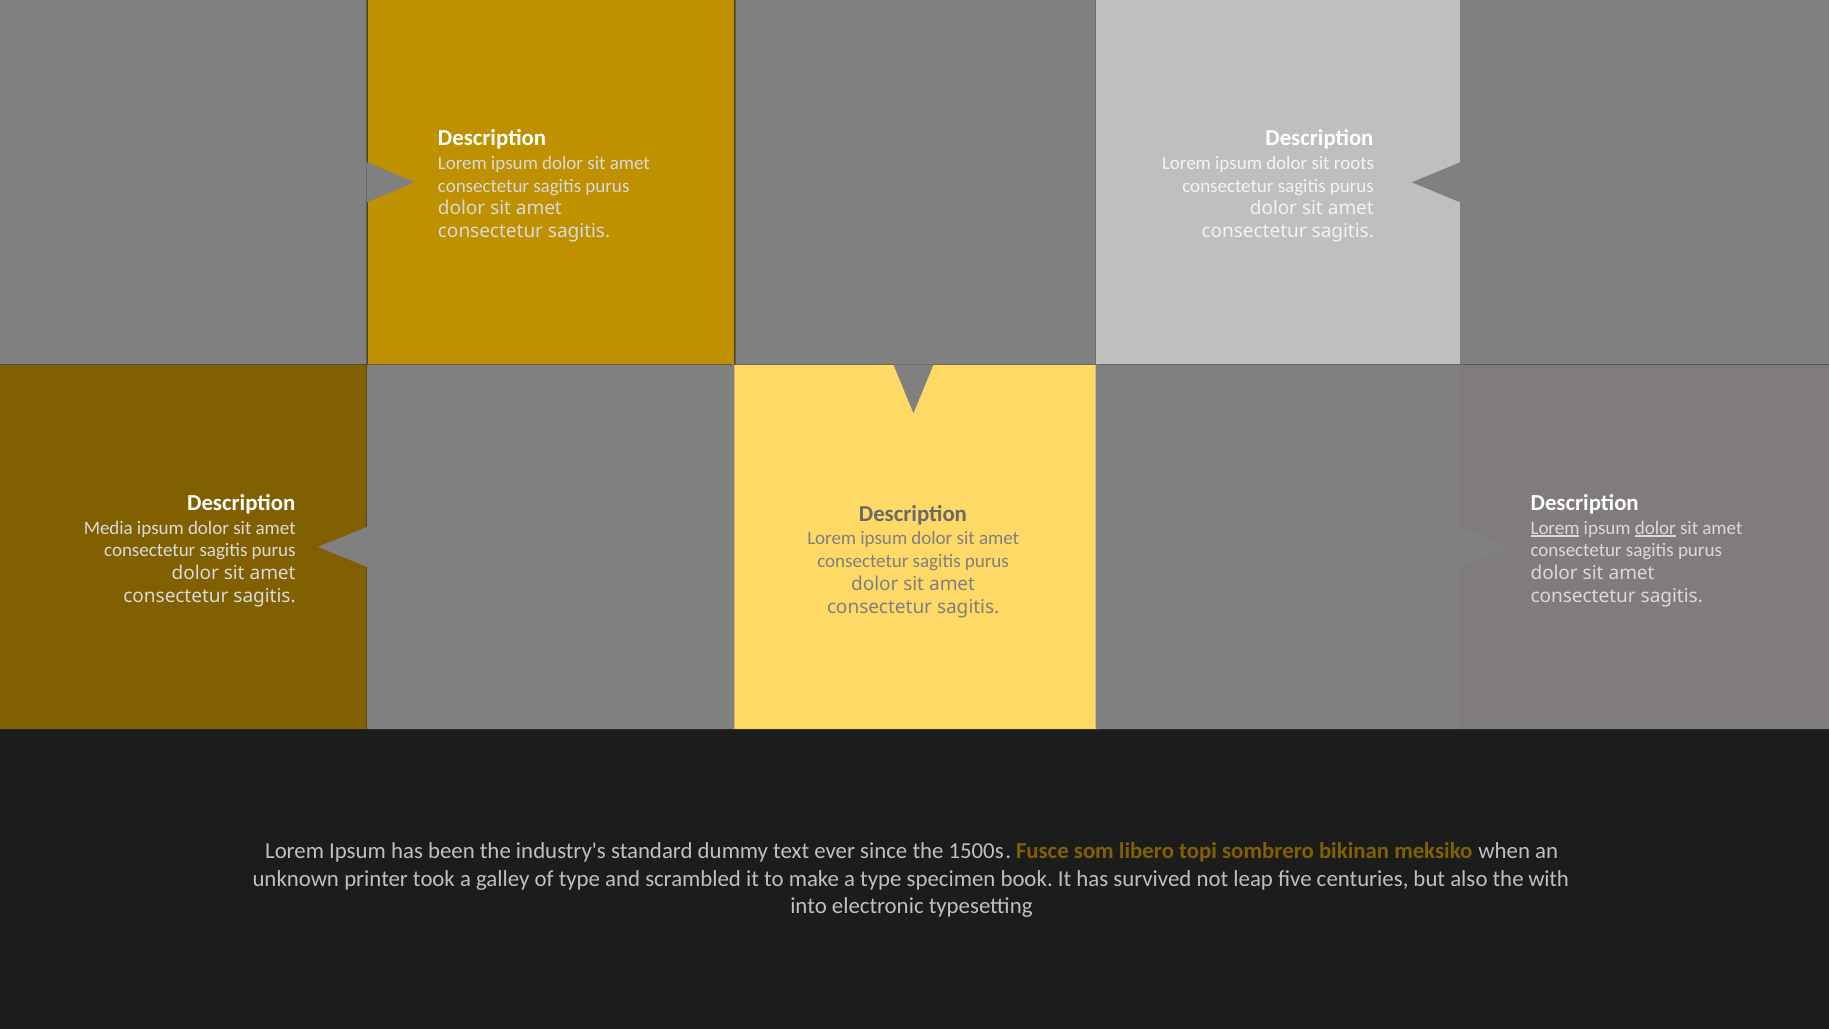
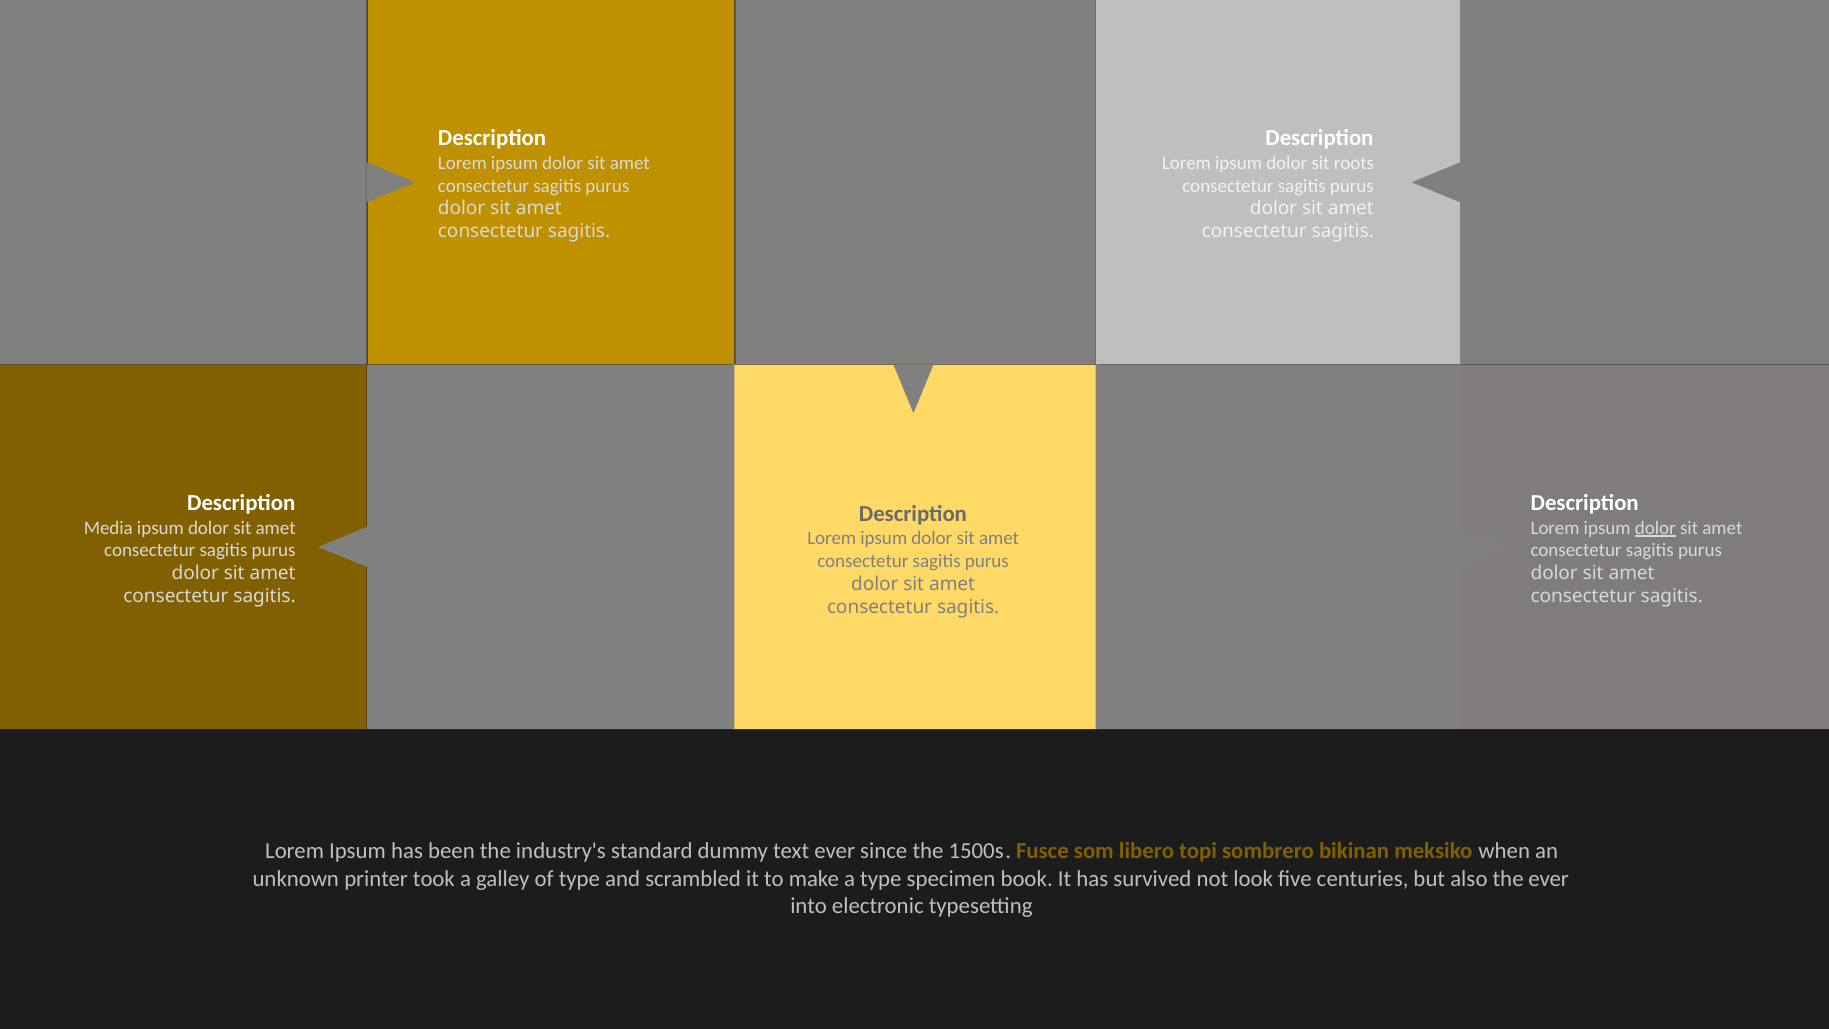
Lorem underline: present -> none (1555, 528)
leap: leap -> look (1253, 878)
the with: with -> ever (1549, 878)
